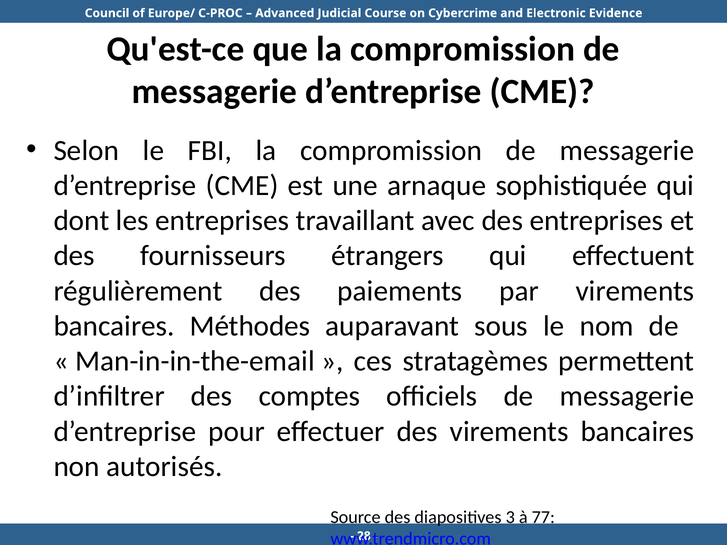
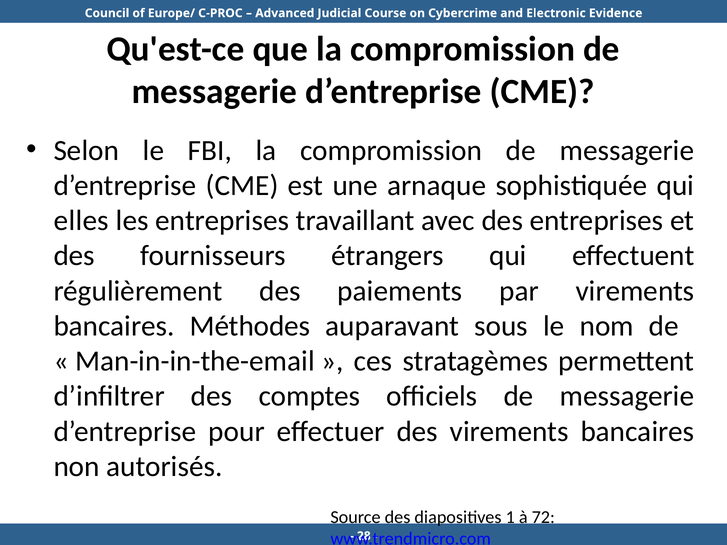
dont: dont -> elles (81, 221)
3: 3 -> 1 (510, 517)
77: 77 -> 72 (543, 517)
